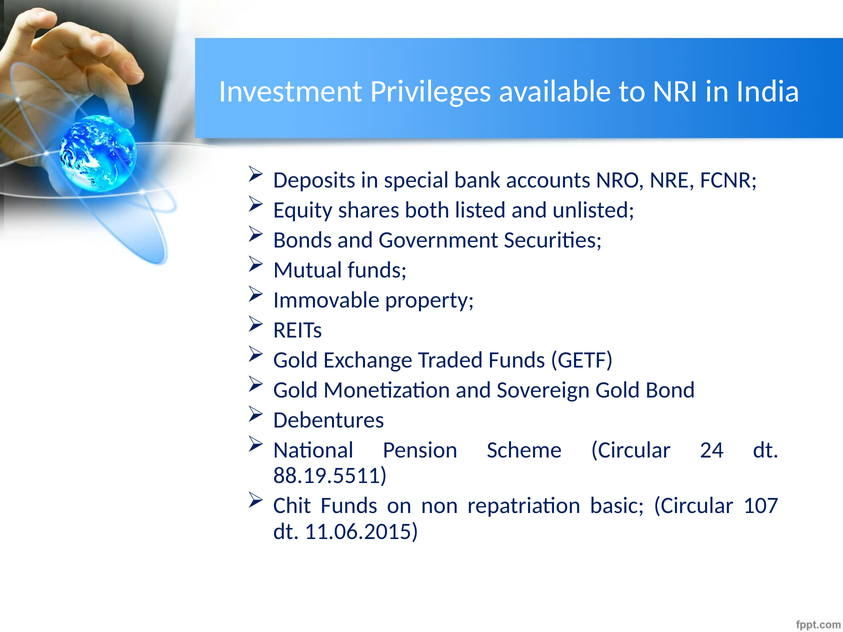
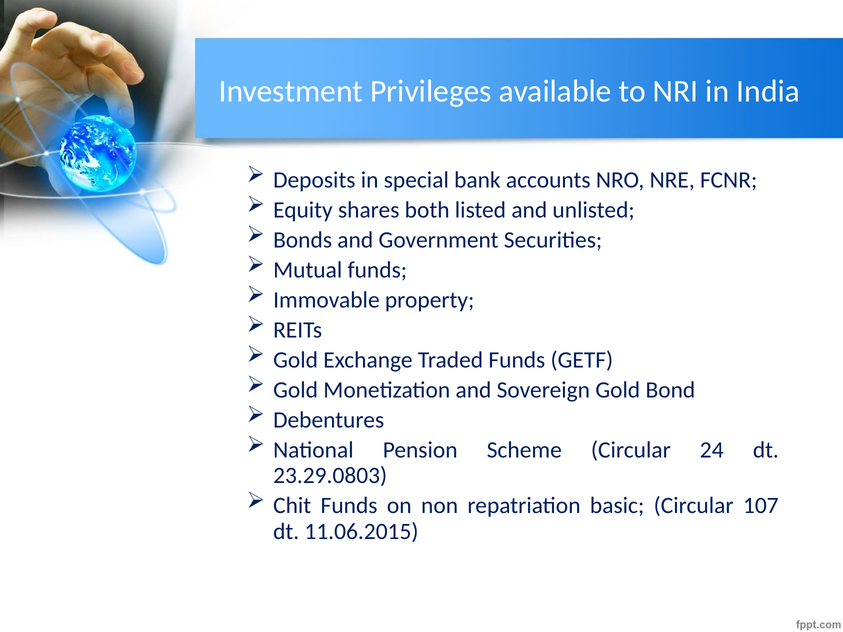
88.19.5511: 88.19.5511 -> 23.29.0803 (330, 476)
